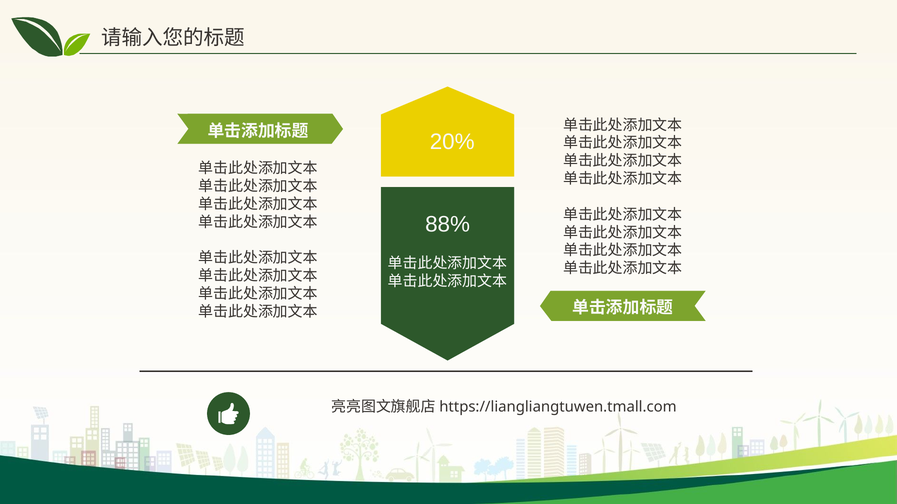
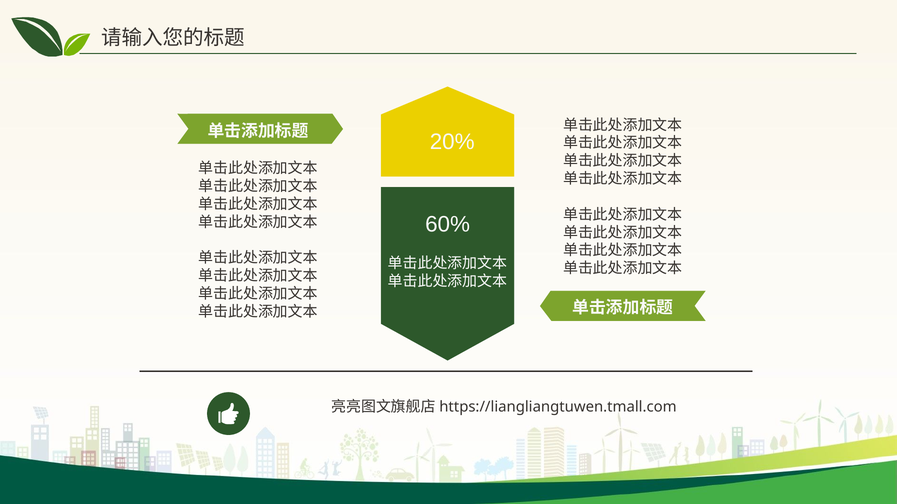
88%: 88% -> 60% (448, 225)
